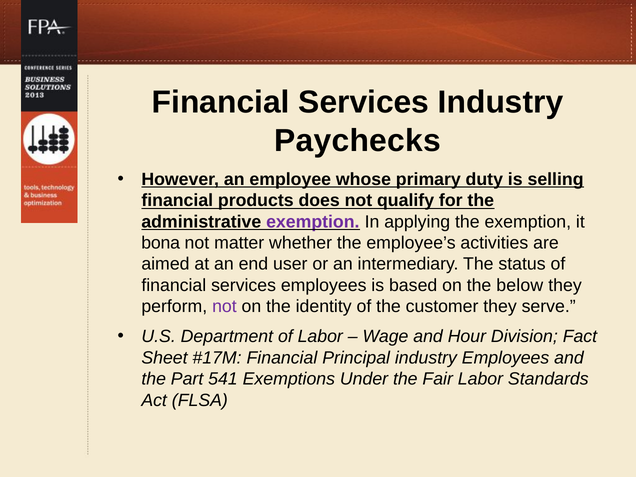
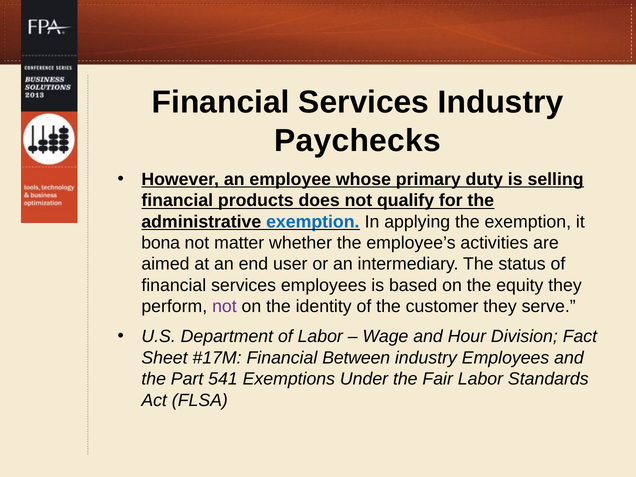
exemption colour: purple -> blue (313, 222)
below: below -> equity (520, 285)
Principal: Principal -> Between (356, 358)
